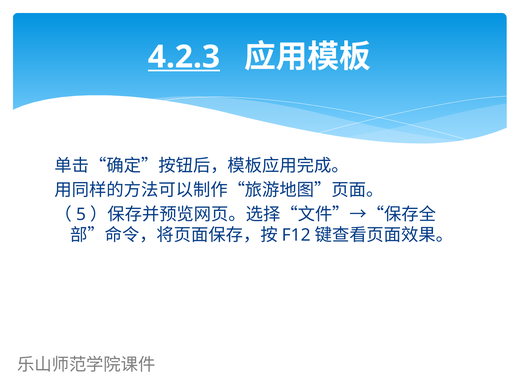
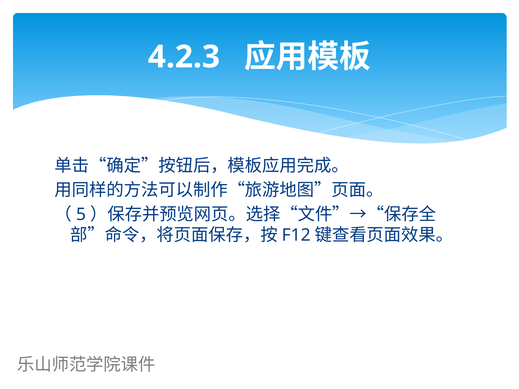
4.2.3 underline: present -> none (184, 57)
